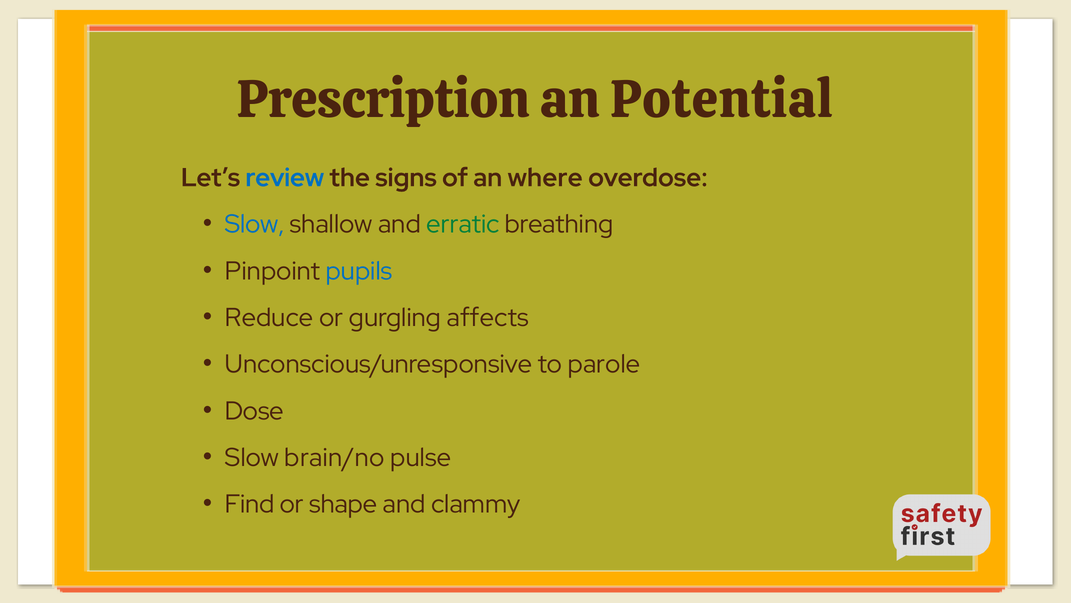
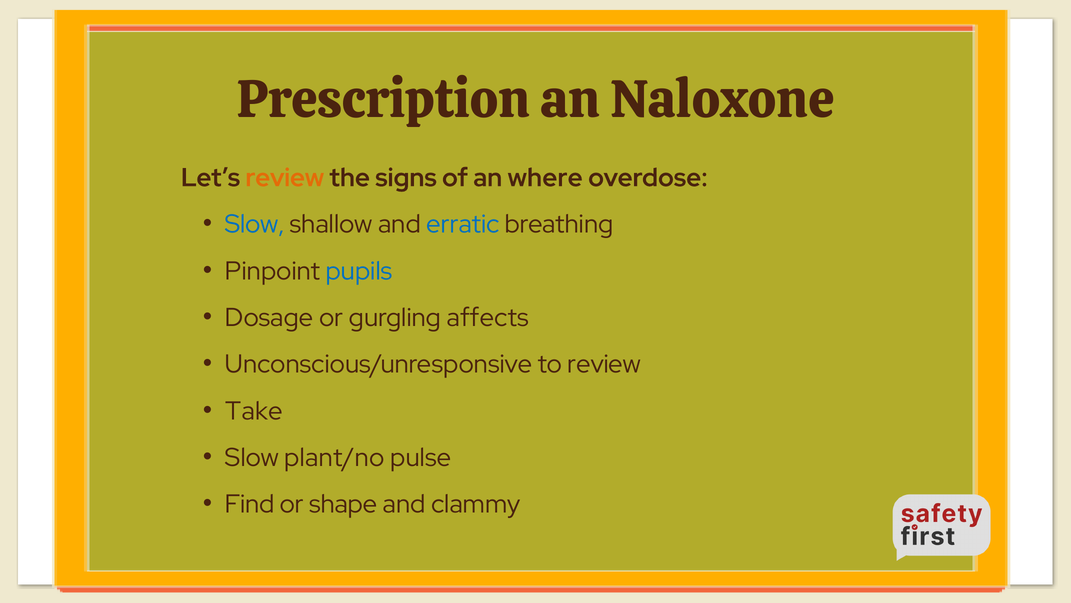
Potential: Potential -> Naloxone (722, 100)
review colour: blue -> orange (285, 178)
erratic colour: green -> blue (463, 224)
Reduce: Reduce -> Dosage (269, 317)
to parole: parole -> review (604, 364)
Dose: Dose -> Take (254, 411)
brain/no: brain/no -> plant/no (335, 457)
